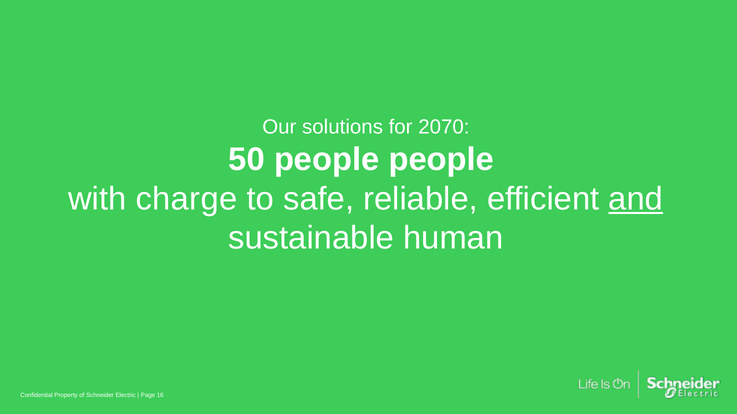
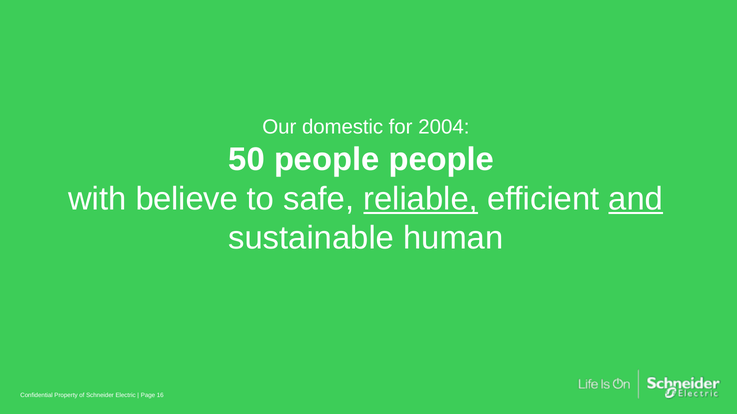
solutions: solutions -> domestic (343, 127)
2070: 2070 -> 2004 (444, 127)
charge: charge -> believe (187, 199)
reliable underline: none -> present (421, 199)
